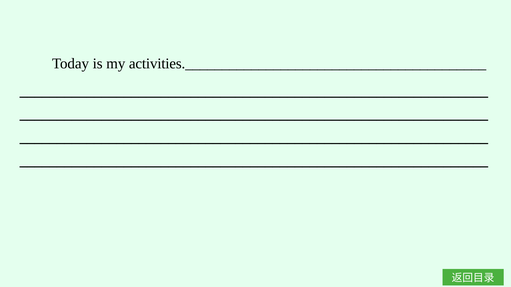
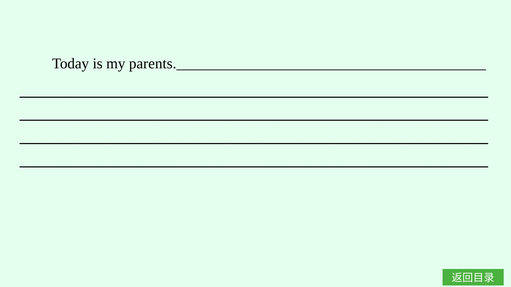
activities._________________________________________: activities._________________________________________ -> parents._________________________________________ (308, 64)
